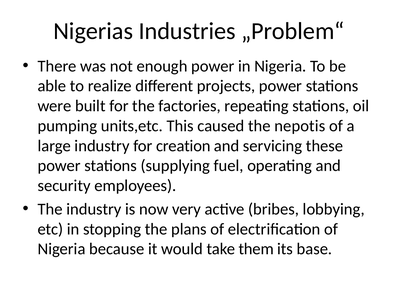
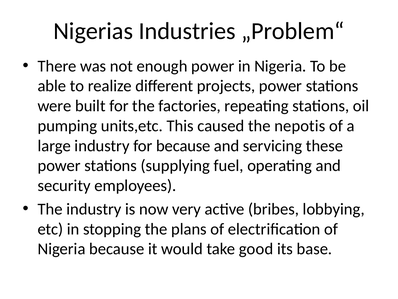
for creation: creation -> because (183, 146)
them: them -> good (256, 249)
